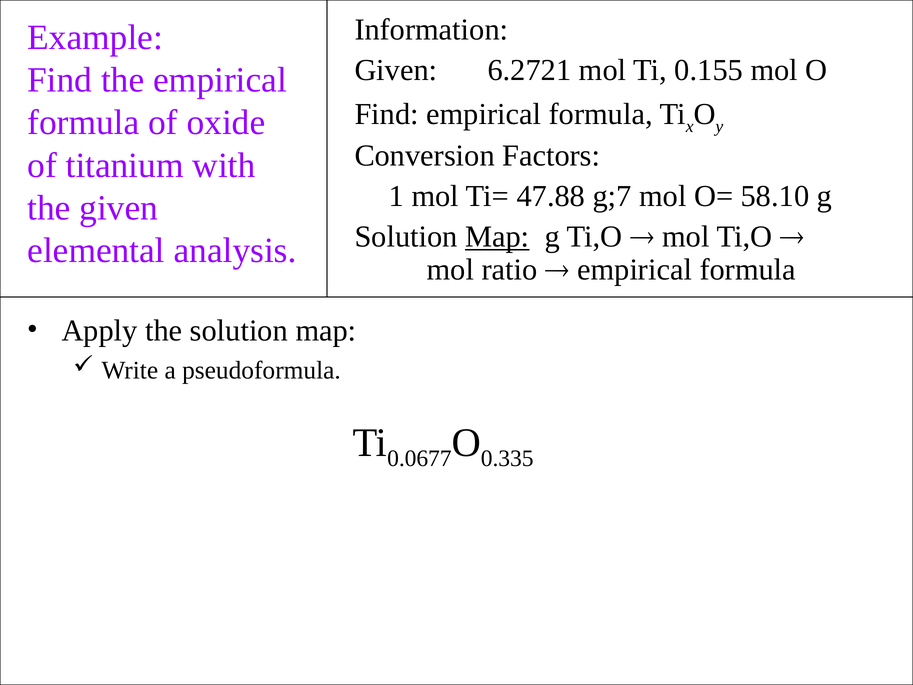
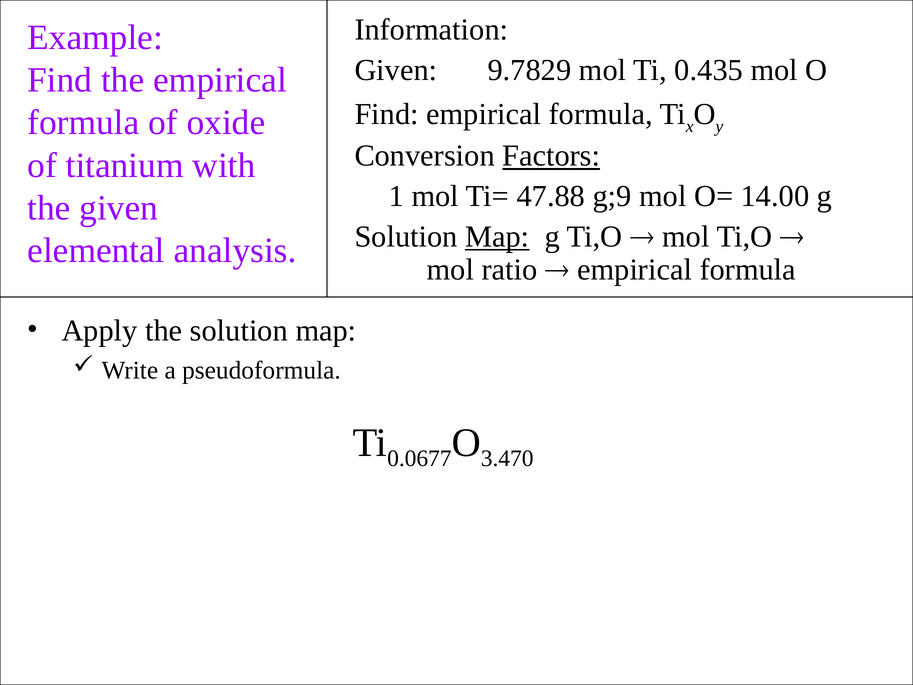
6.2721: 6.2721 -> 9.7829 (530, 70)
0.155: 0.155 -> 0.435 (709, 70)
Factors underline: none -> present (551, 156)
g;7: g;7 -> g;9 (612, 196)
58.10: 58.10 -> 14.00 (775, 196)
0.335: 0.335 -> 3.470 (507, 458)
